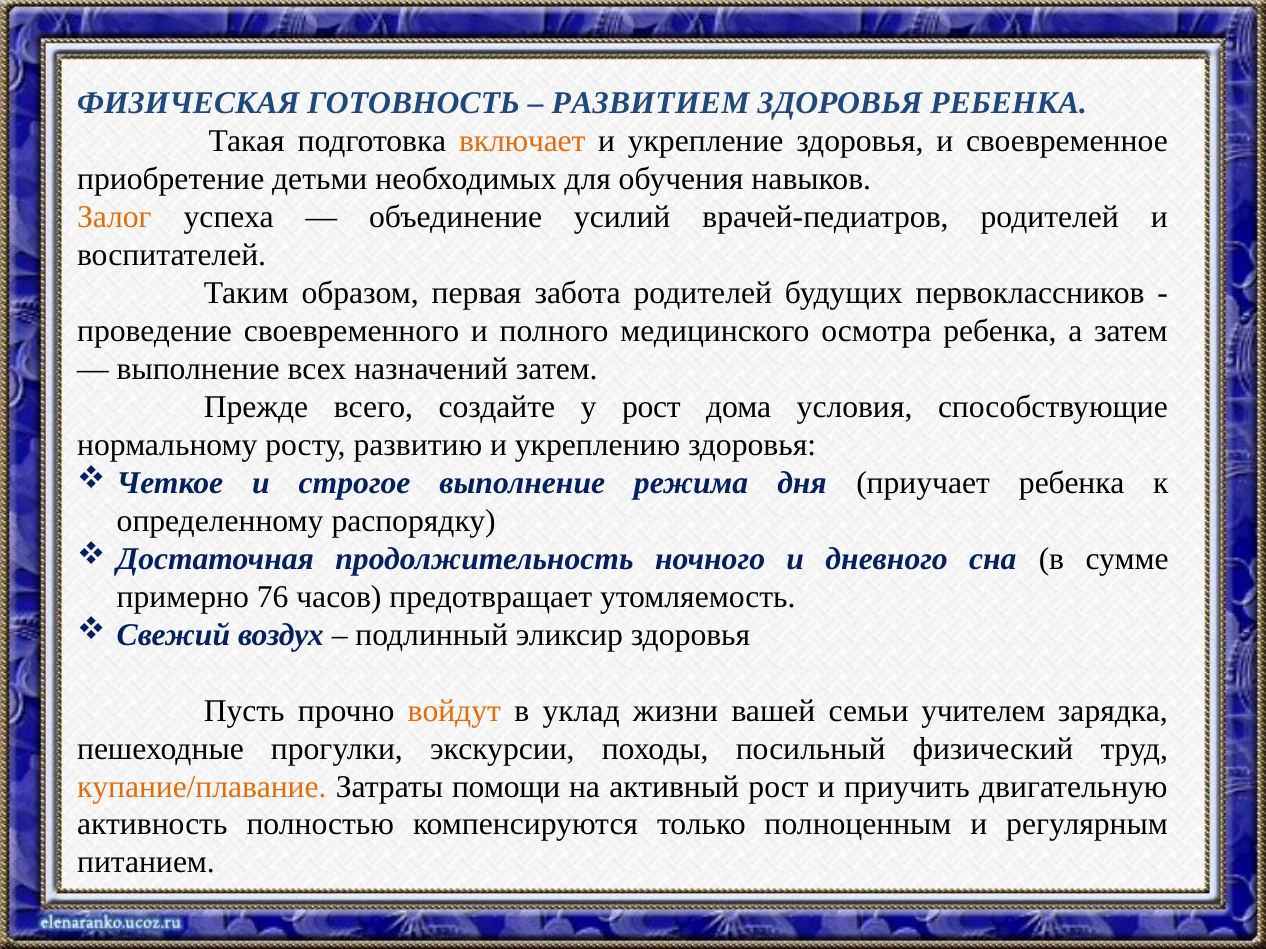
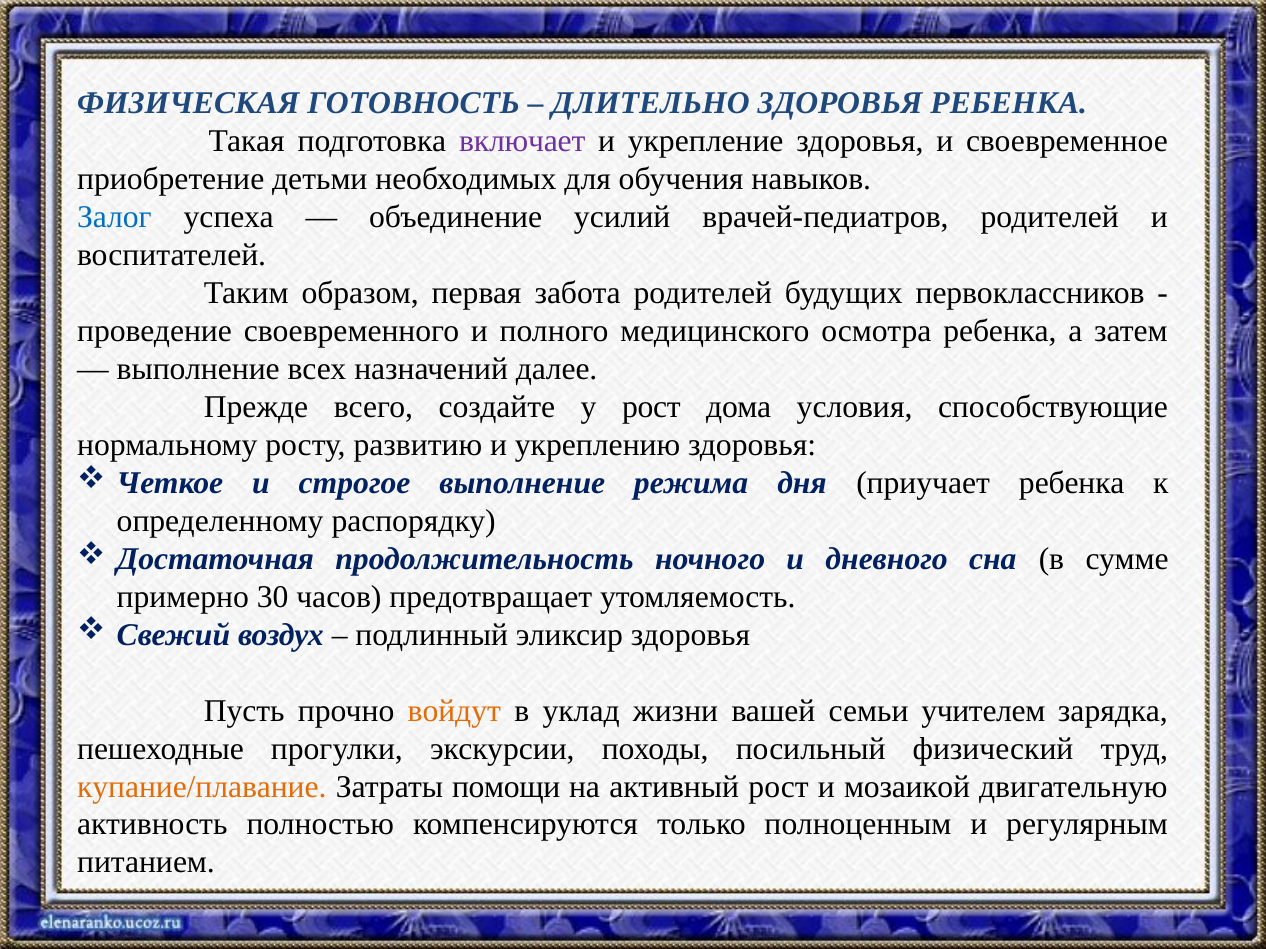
РАЗВИТИЕМ: РАЗВИТИЕМ -> ДЛИТЕЛЬНО (651, 103)
включает colour: orange -> purple (522, 141)
Залог colour: orange -> blue (114, 217)
назначений затем: затем -> далее (557, 369)
76: 76 -> 30 (273, 597)
приучить: приучить -> мозаикой (907, 787)
